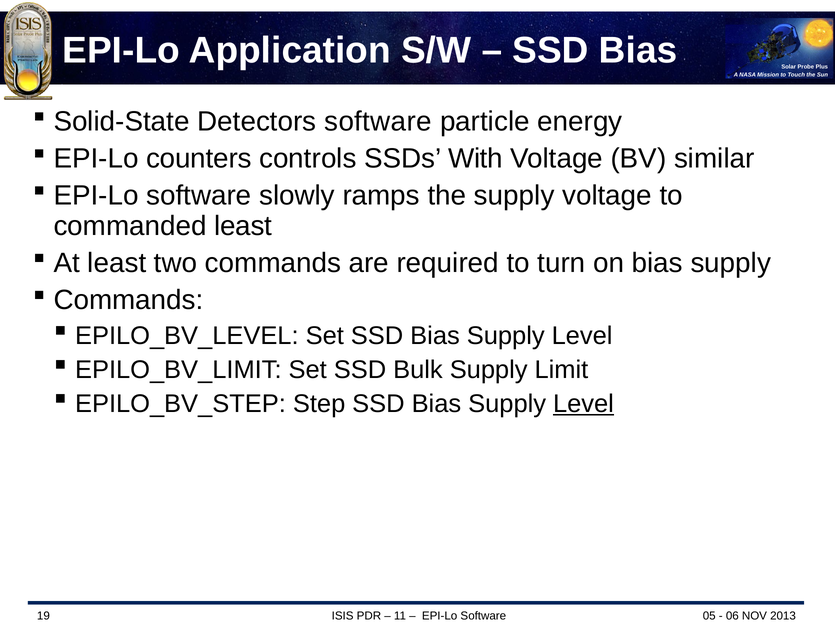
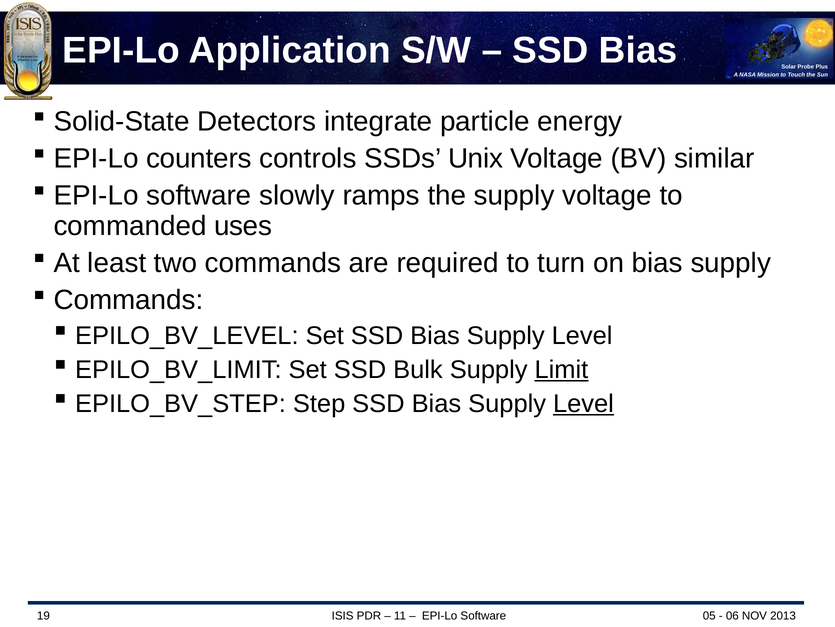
Detectors software: software -> integrate (378, 122)
With: With -> Unix (476, 159)
commanded least: least -> uses (243, 226)
Limit underline: none -> present (561, 369)
